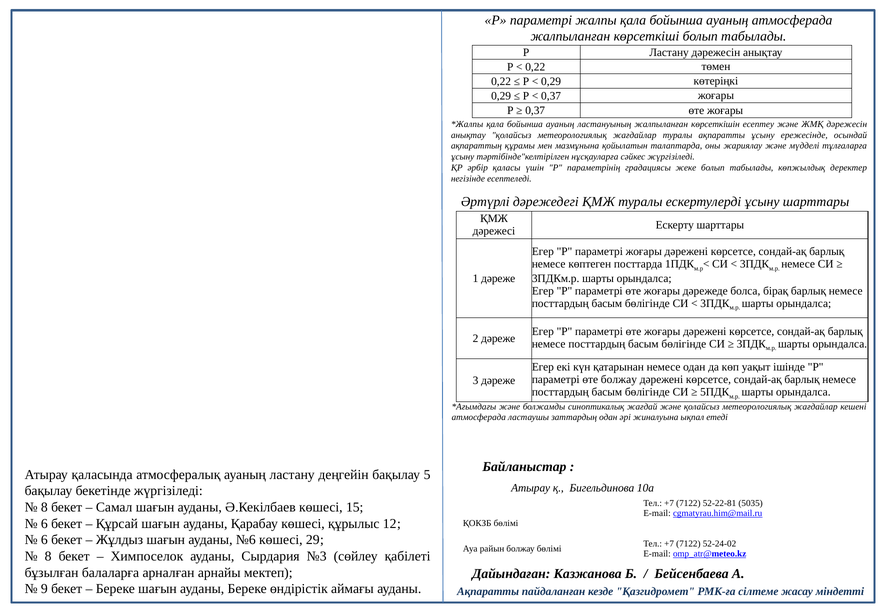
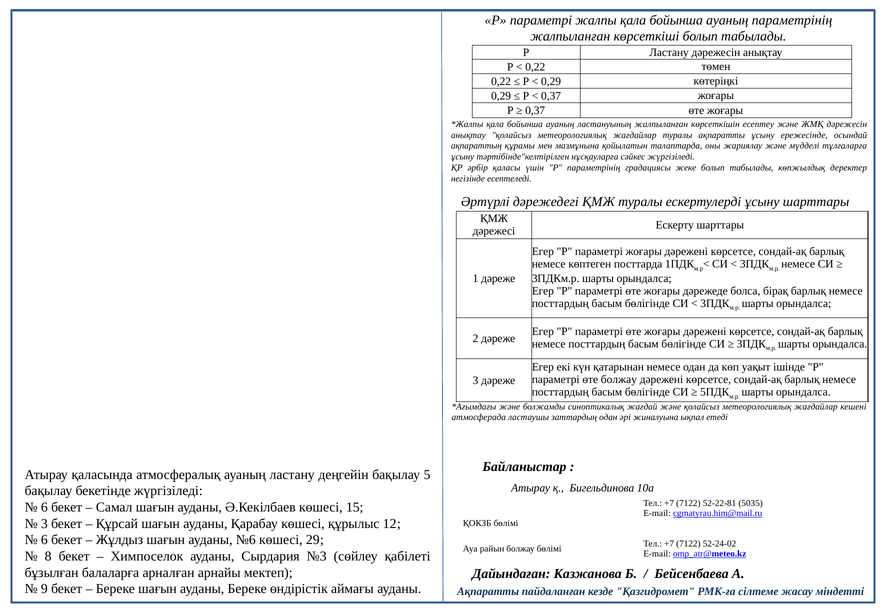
ауаның атмосферада: атмосферада -> параметрінің (792, 20)
8: 8 -> 6 (44, 508)
6: 6 -> 3 (44, 524)
